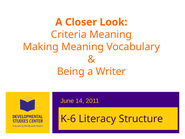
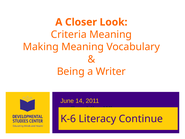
Structure: Structure -> Continue (141, 119)
